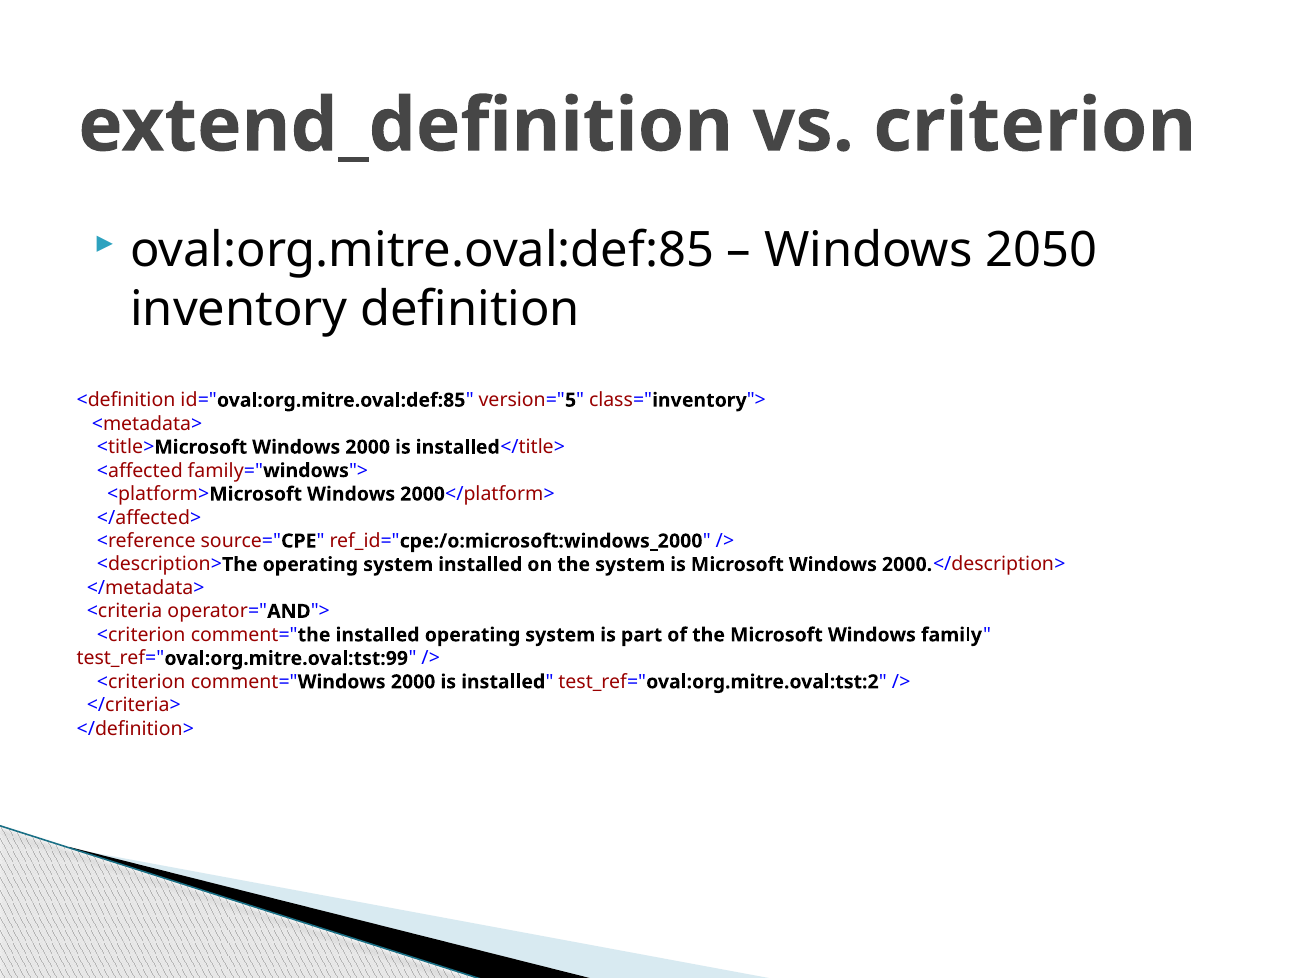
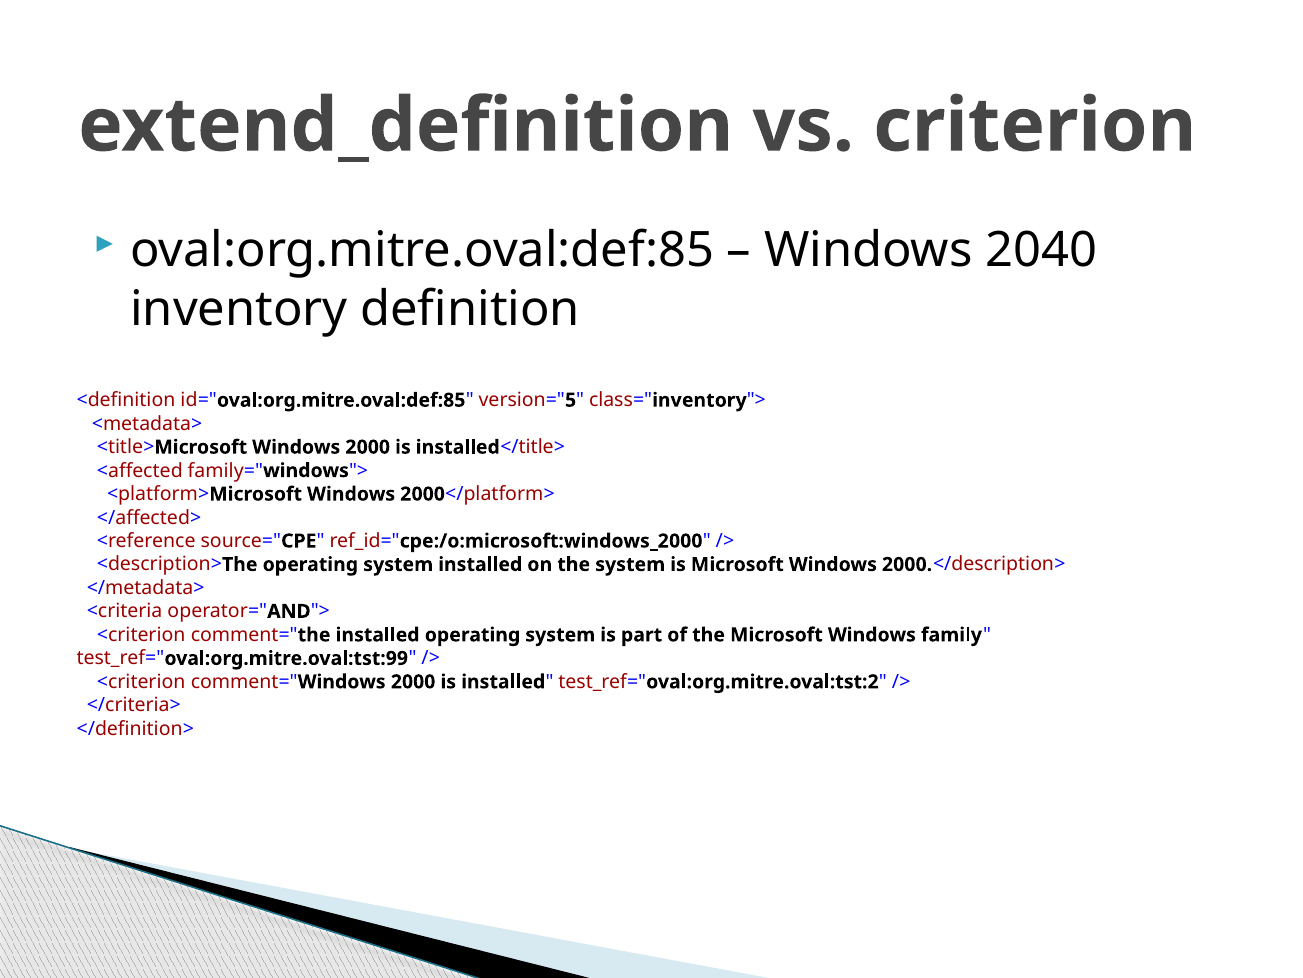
2050: 2050 -> 2040 (1041, 250)
